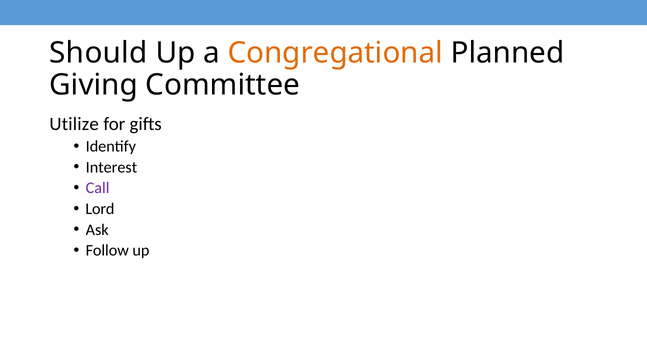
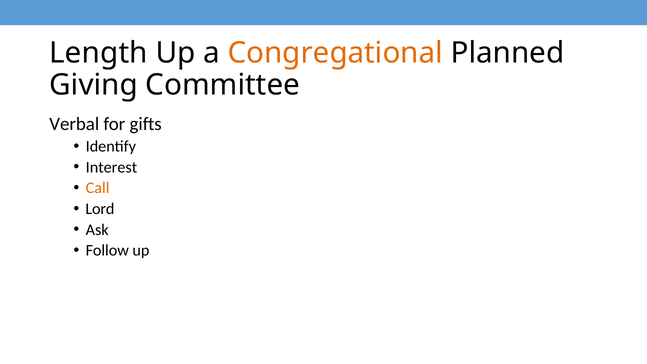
Should: Should -> Length (99, 53)
Utilize: Utilize -> Verbal (74, 124)
Call colour: purple -> orange (98, 188)
